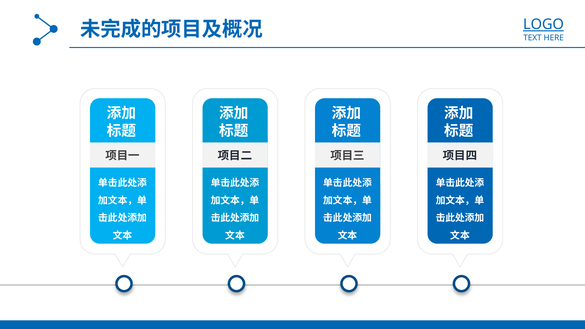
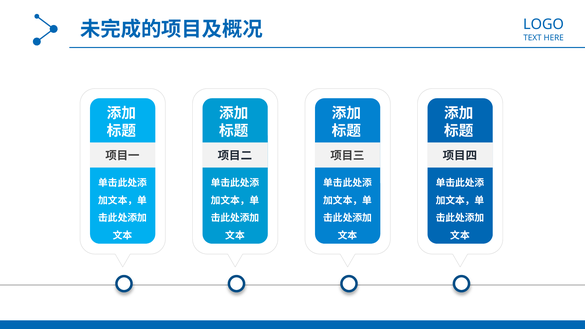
LOGO underline: present -> none (543, 24)
